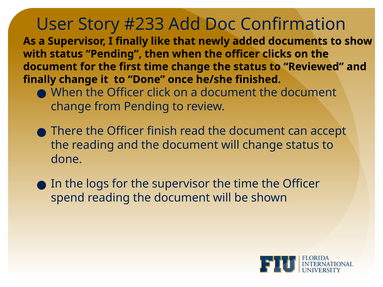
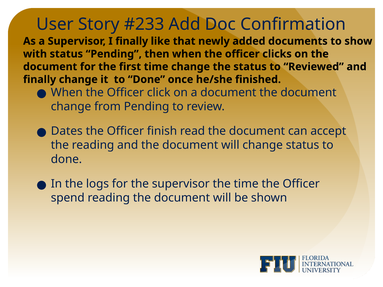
There: There -> Dates (67, 131)
